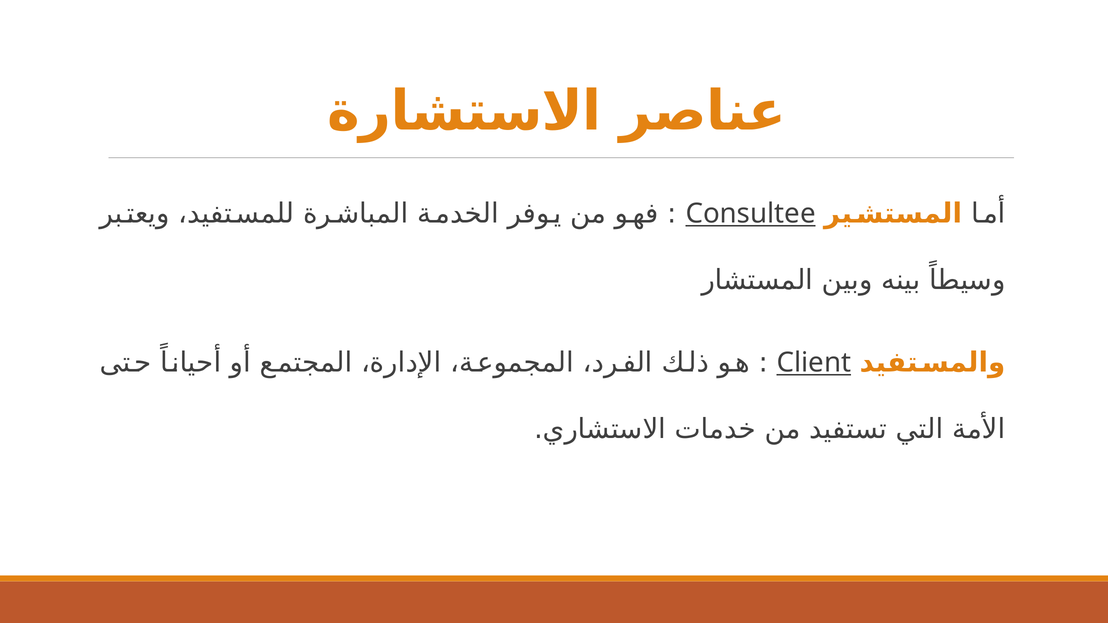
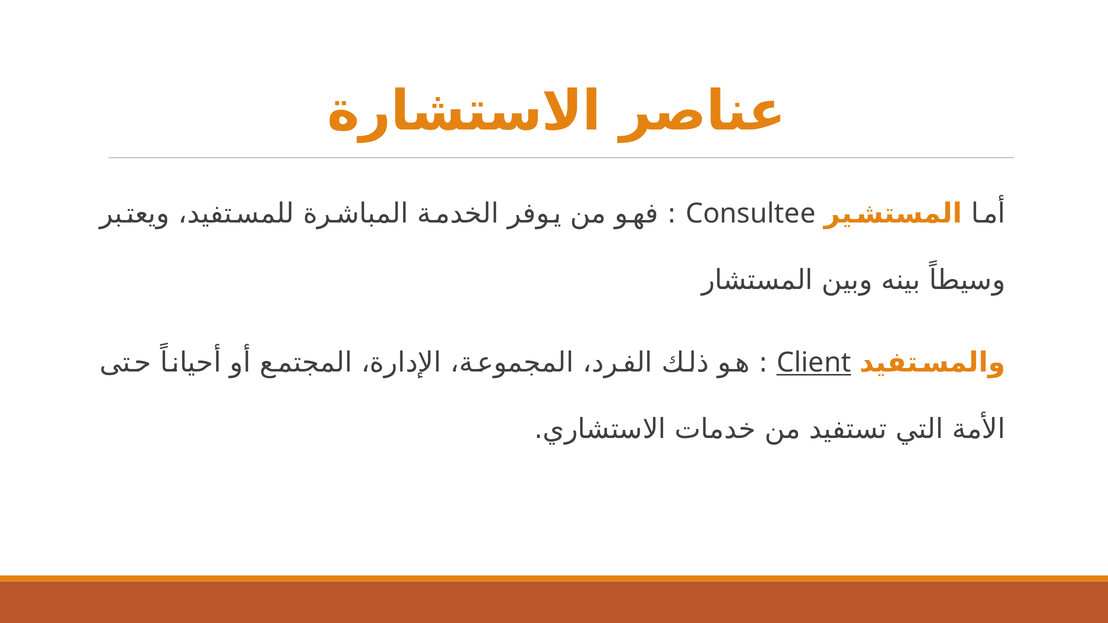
Consultee underline: present -> none (751, 214)
